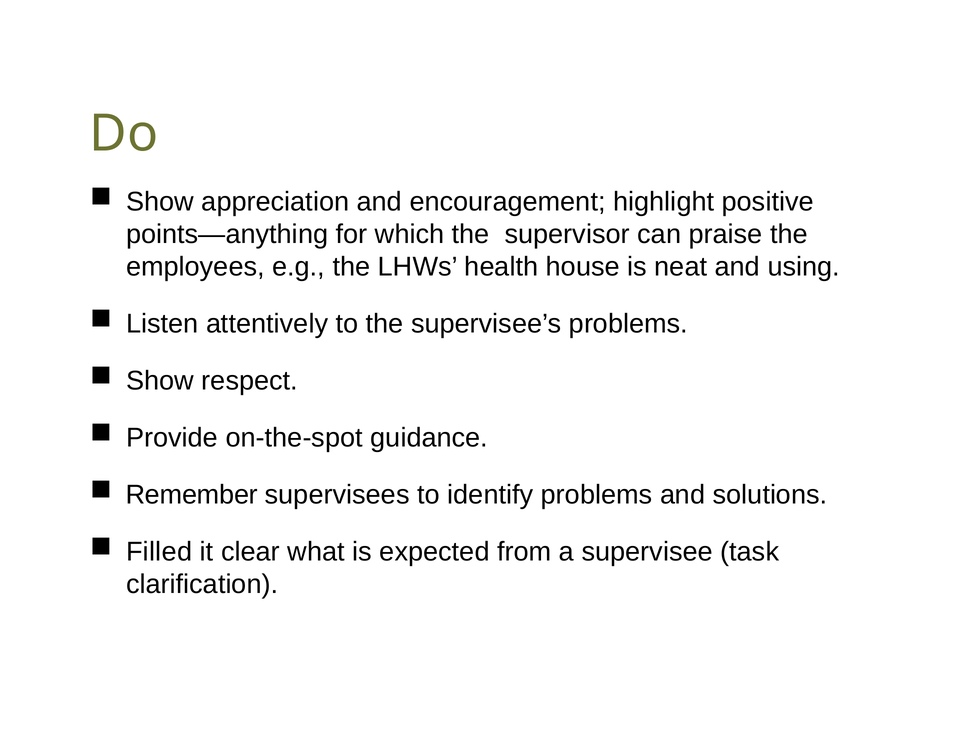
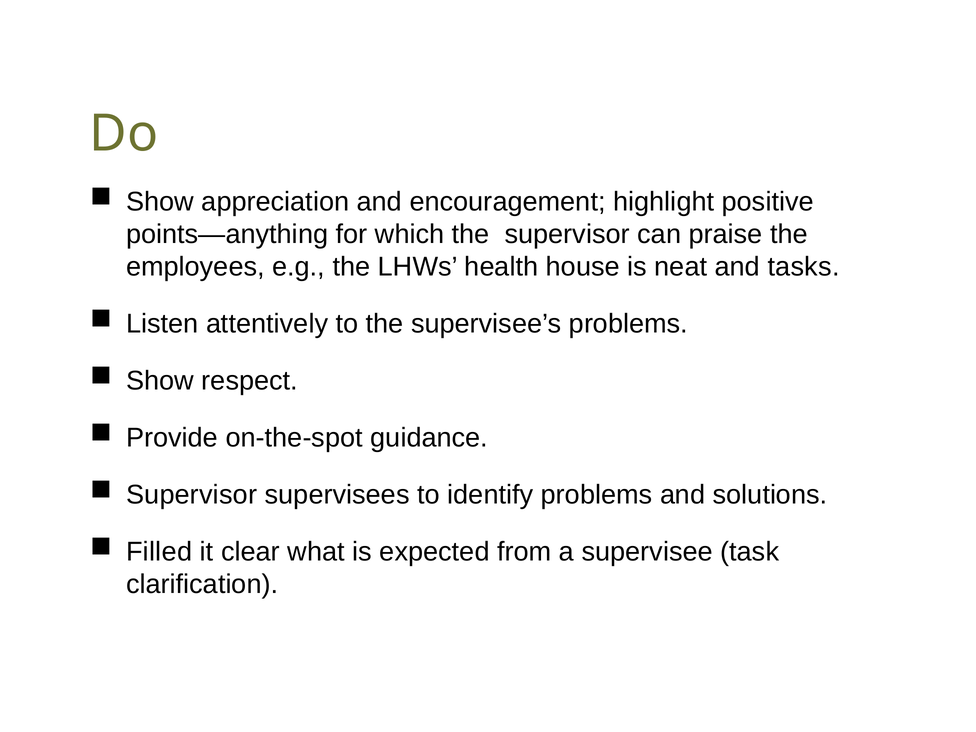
using: using -> tasks (804, 267)
Remember: Remember -> Supervisor (192, 495)
